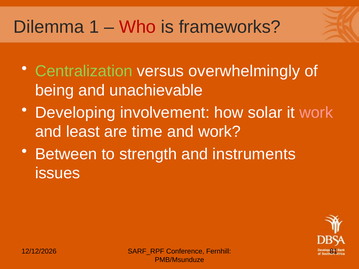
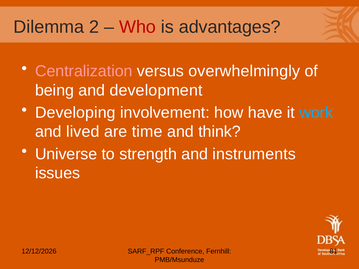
1: 1 -> 2 (94, 27)
frameworks: frameworks -> advantages (230, 27)
Centralization colour: light green -> pink (84, 71)
unachievable: unachievable -> development (156, 90)
solar: solar -> have (265, 113)
work colour: pink -> light blue (316, 113)
least: least -> lived (83, 132)
and work: work -> think (220, 132)
Between: Between -> Universe (66, 154)
